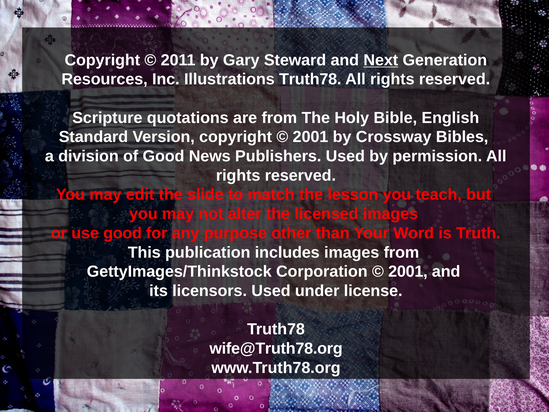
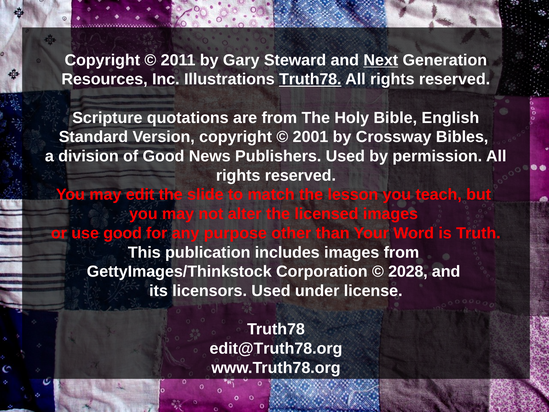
Truth78 underline: none -> present (310, 79)
2001: 2001 -> 2028 (408, 271)
wife@Truth78.org: wife@Truth78.org -> edit@Truth78.org (276, 348)
